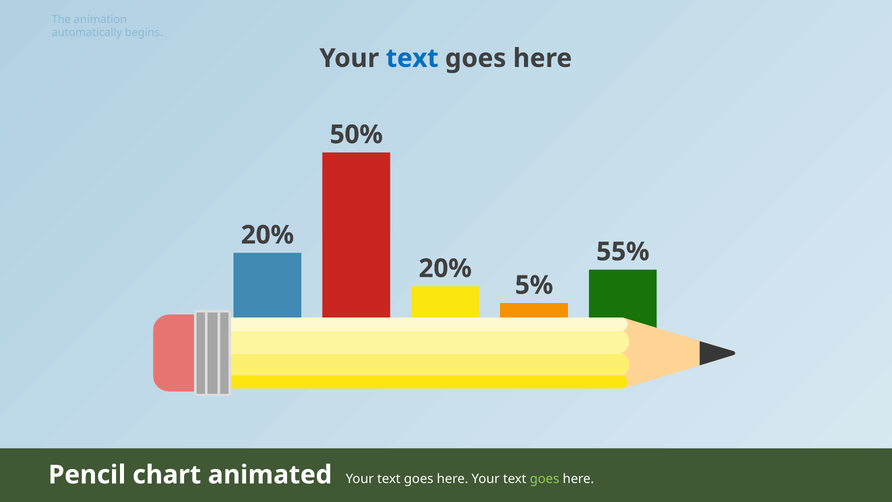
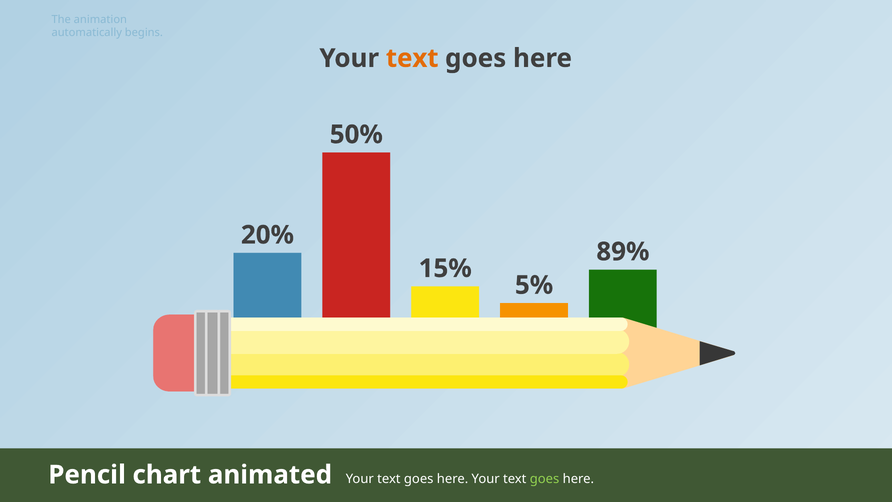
text colour: blue -> orange (412, 58)
55%: 55% -> 89% (623, 252)
20%: 20% -> 15% (445, 268)
